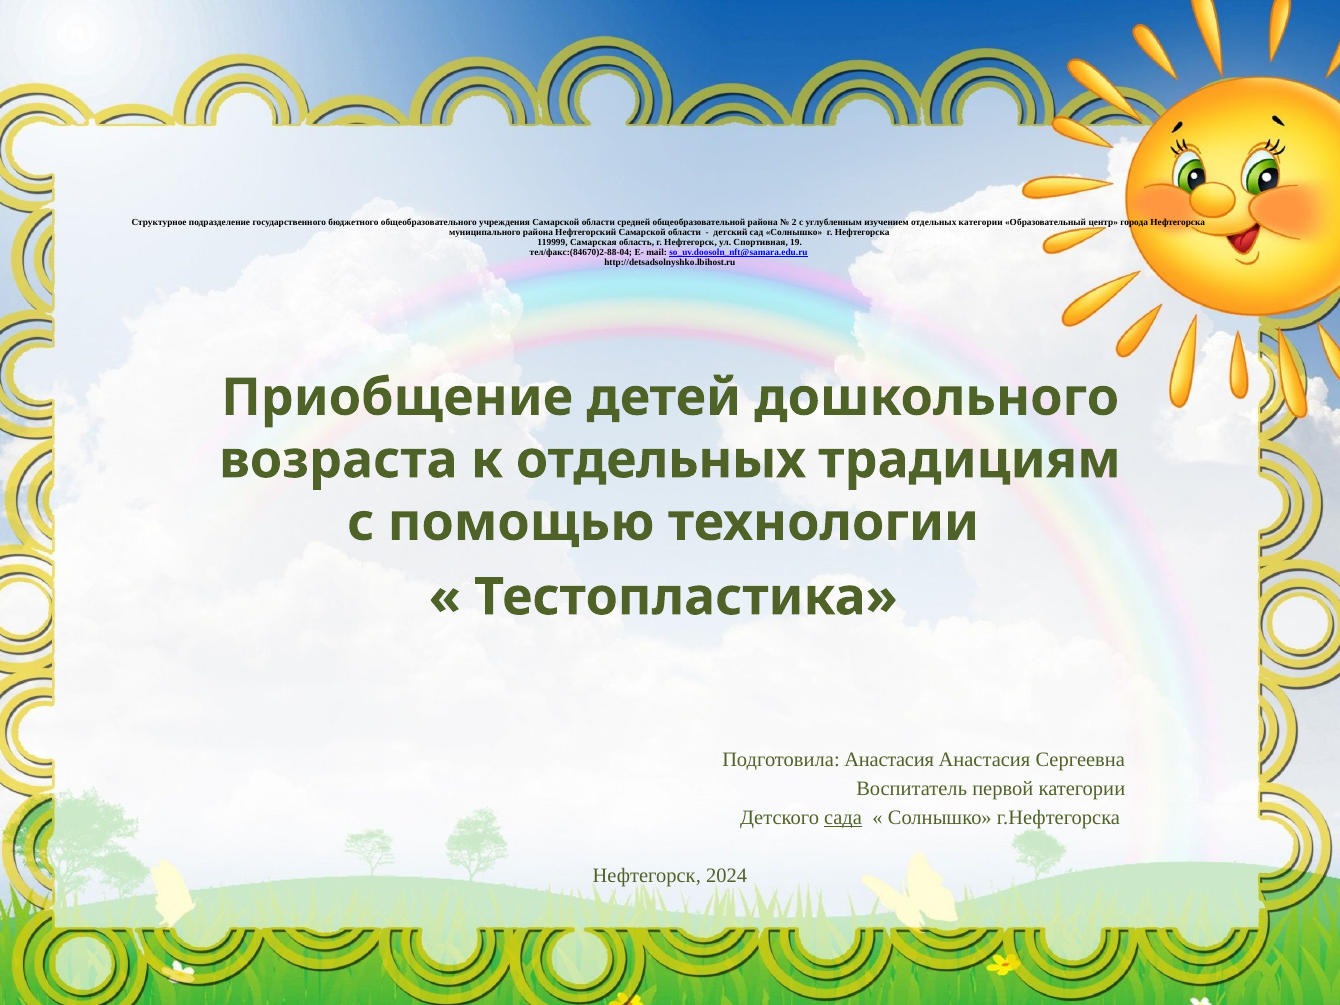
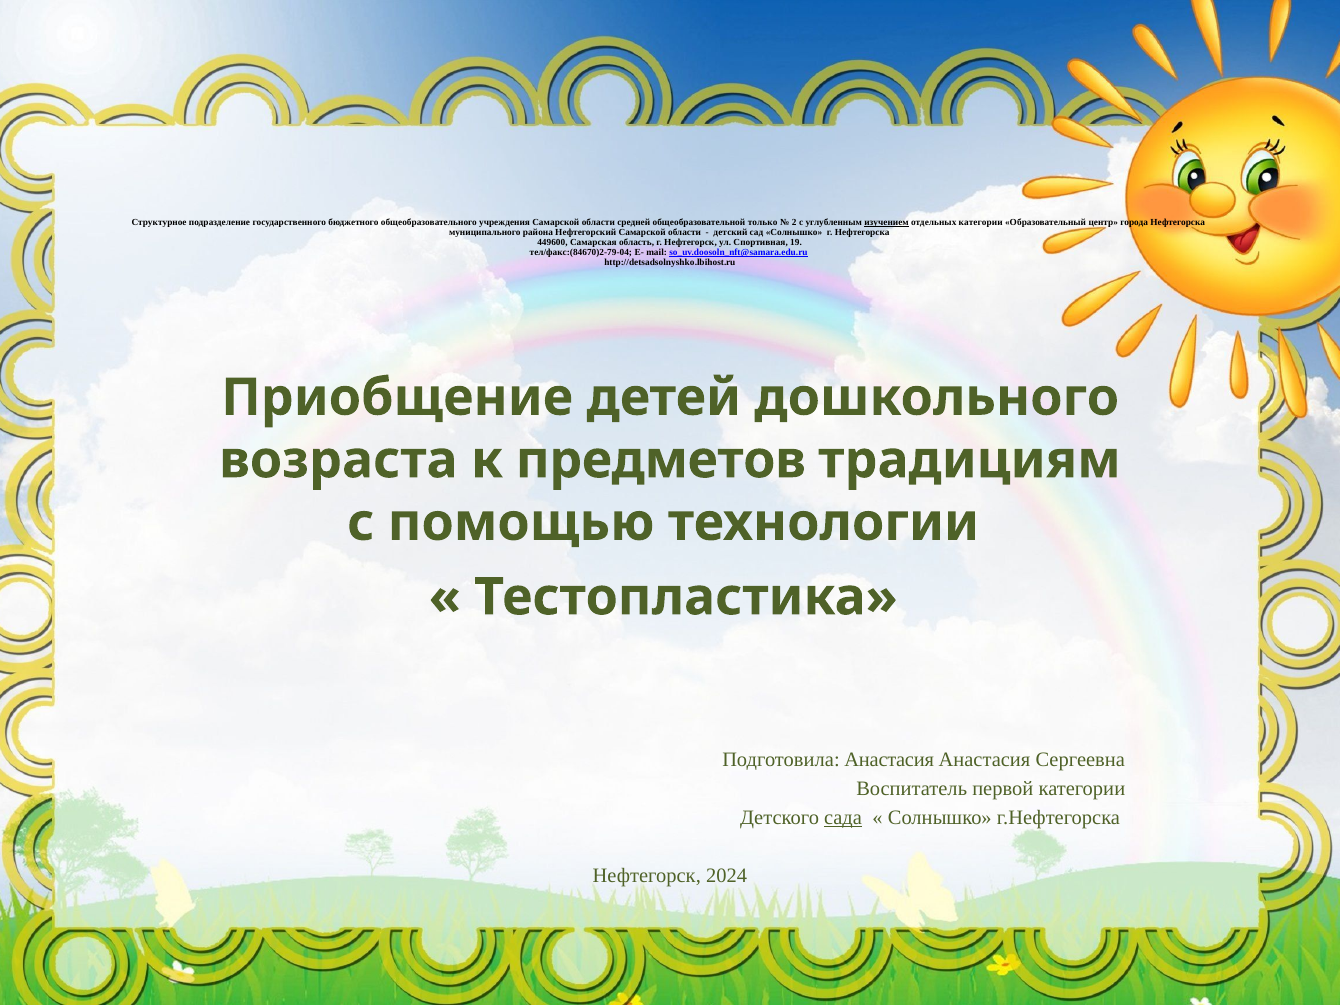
общеобразовательной района: района -> только (763, 222)
изучением underline: none -> present (887, 222)
119999: 119999 -> 449600 (552, 242)
тел/факс:(84670)2-88-04: тел/факс:(84670)2-88-04 -> тел/факс:(84670)2-79-04 (581, 252)
к отдельных: отдельных -> предметов (661, 460)
